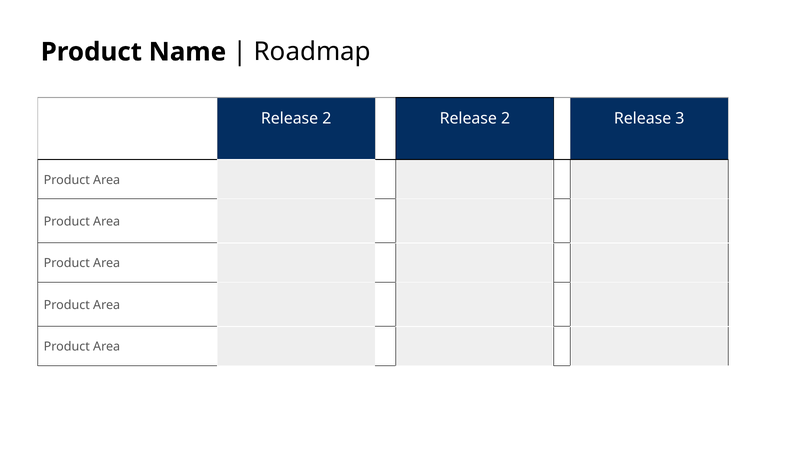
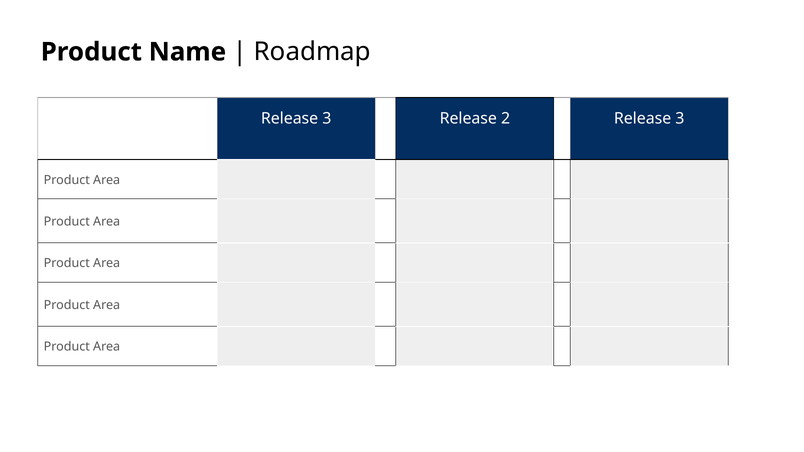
2: 2 -> 3 (327, 119)
